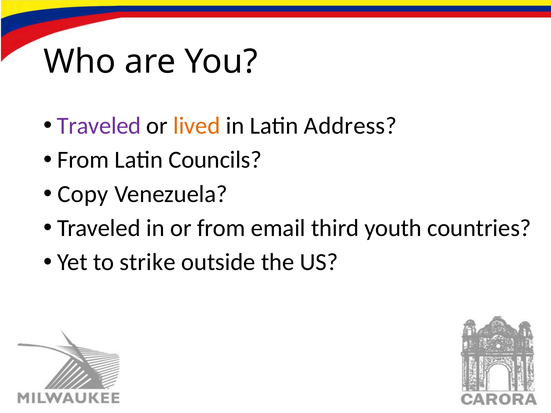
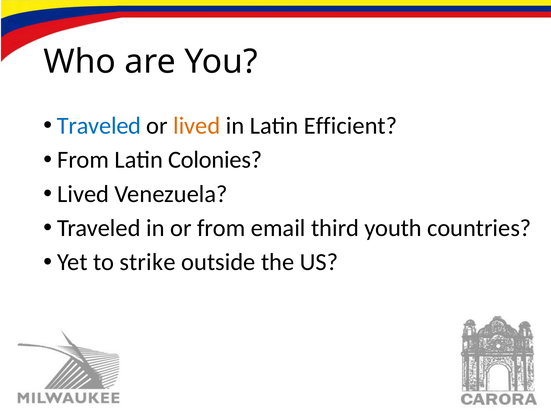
Traveled colour: purple -> blue (99, 126)
Address: Address -> Efficient (350, 126)
Councils: Councils -> Colonies (215, 160)
Copy: Copy -> Lived (83, 194)
